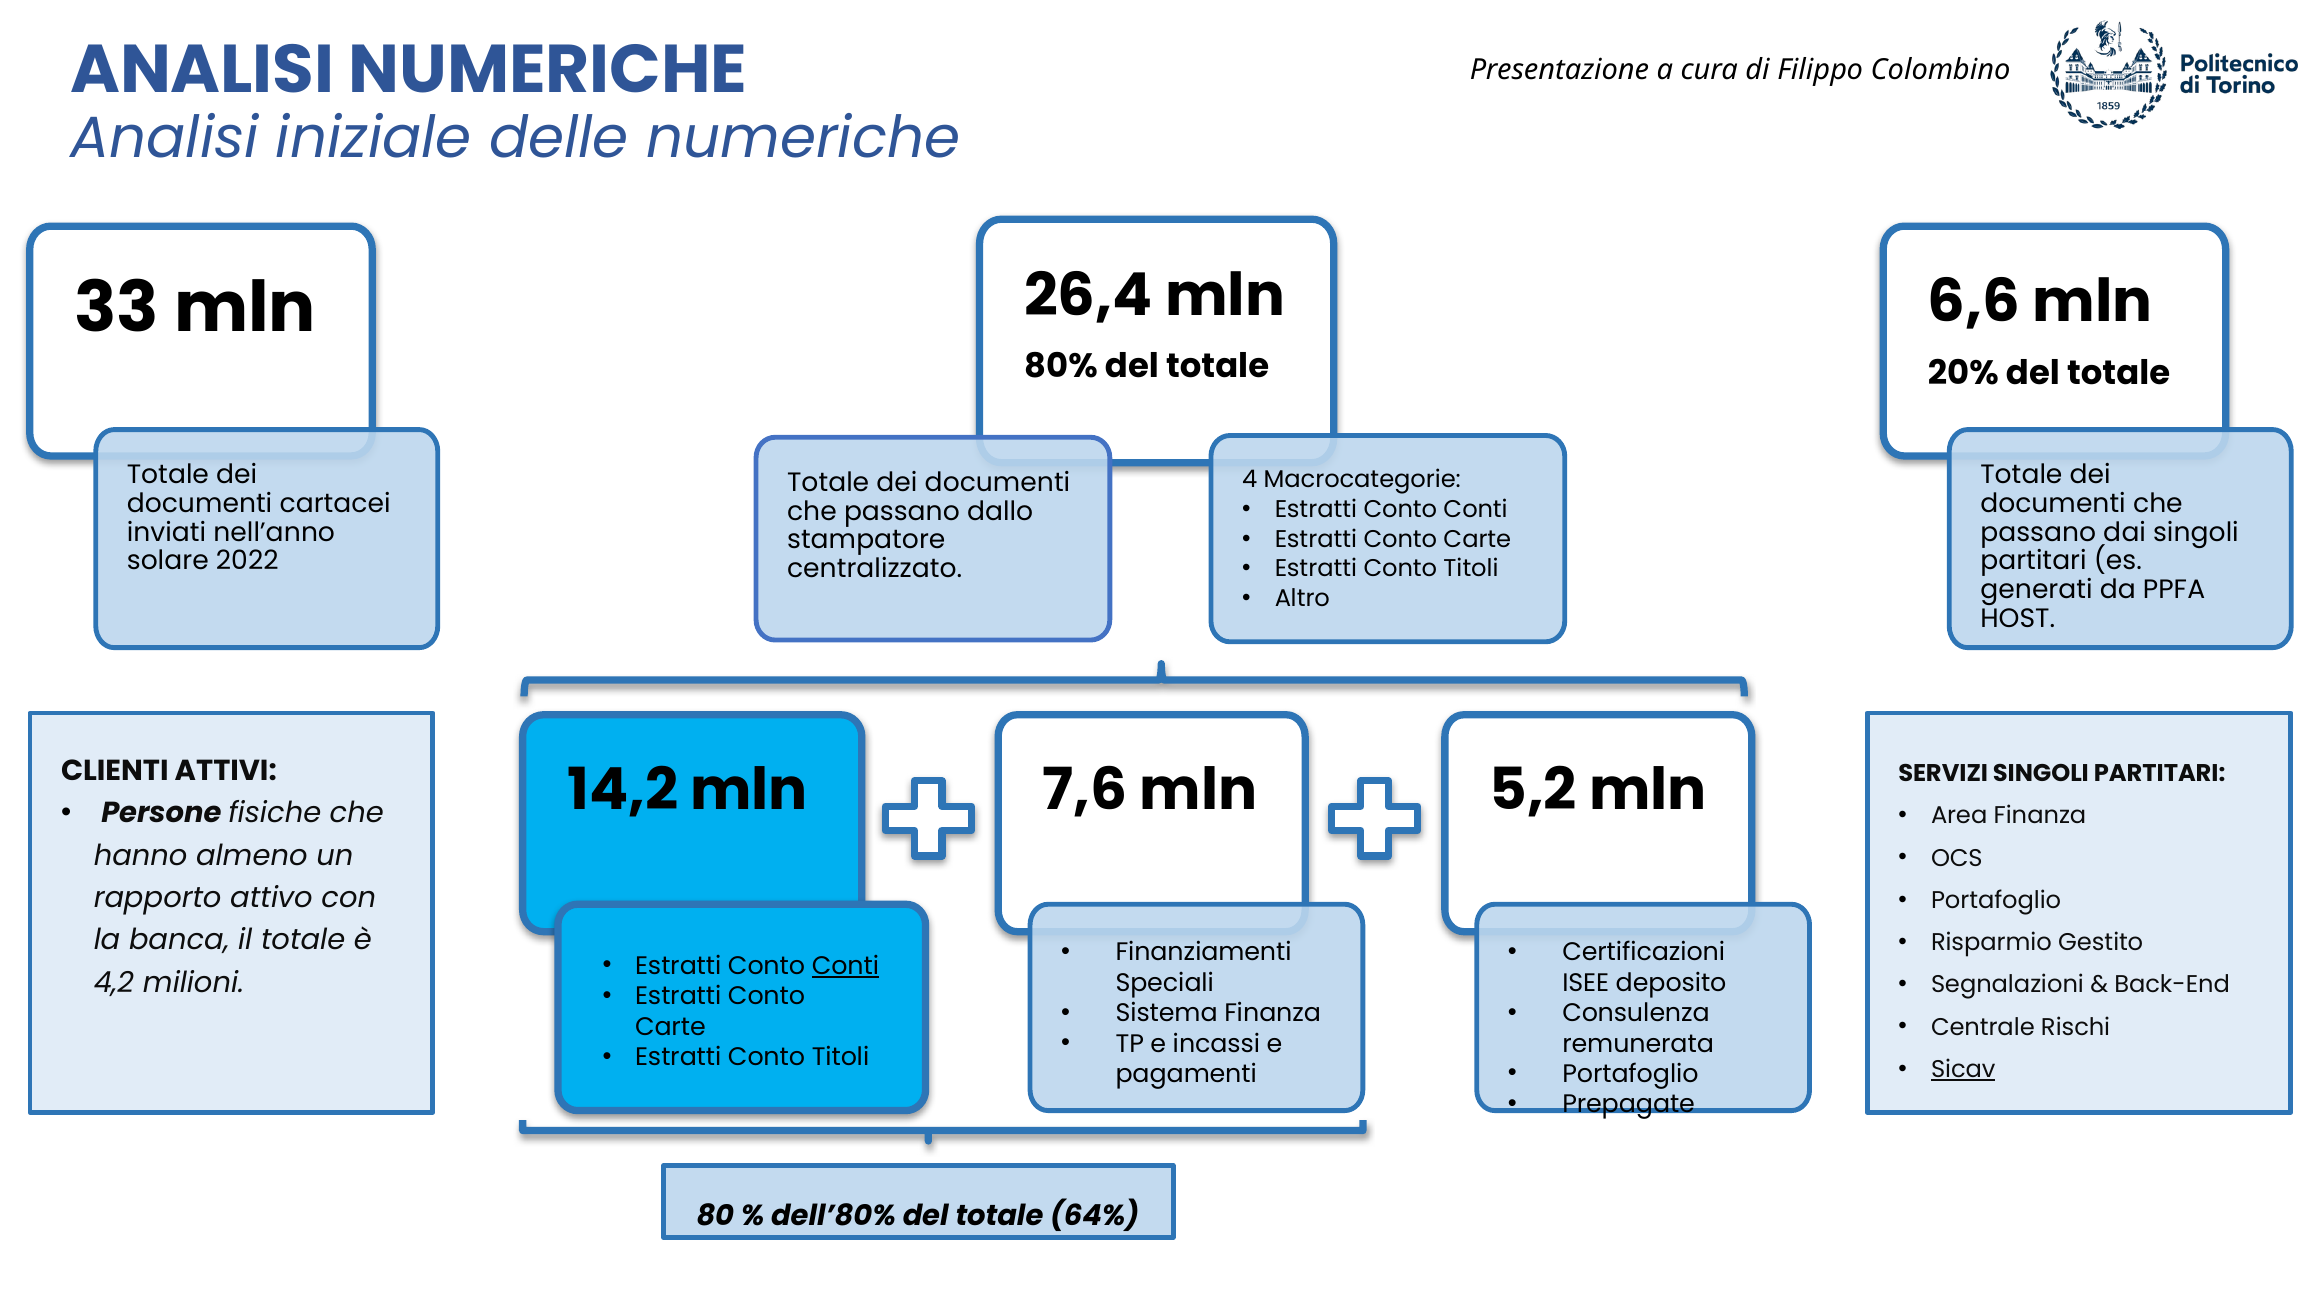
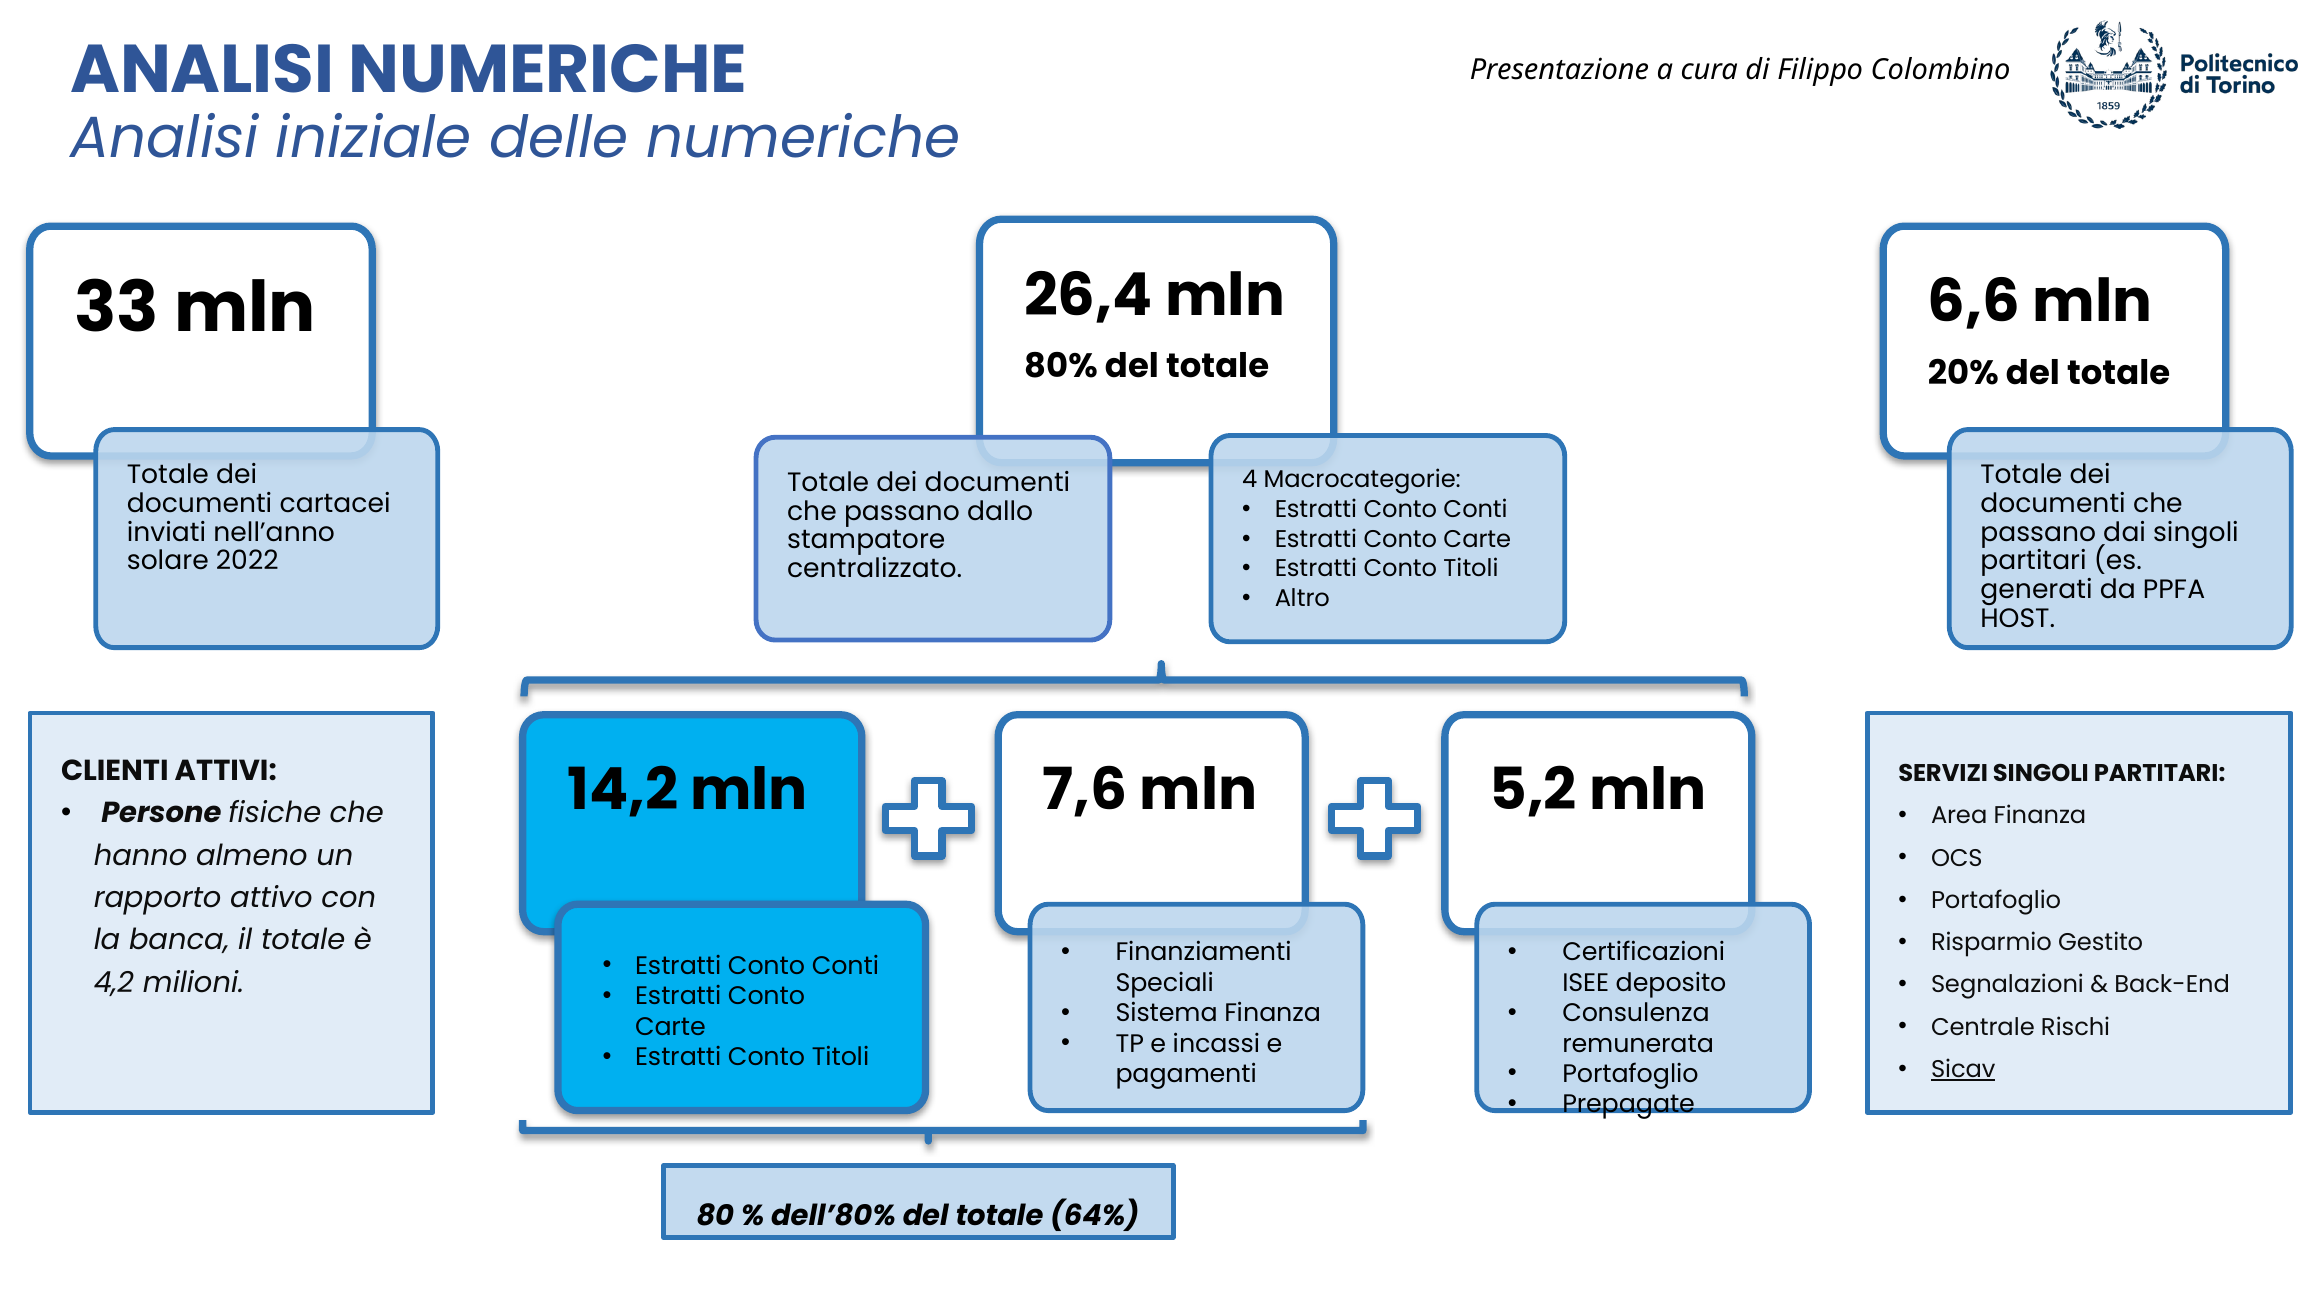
Conti underline: present -> none (845, 966)
